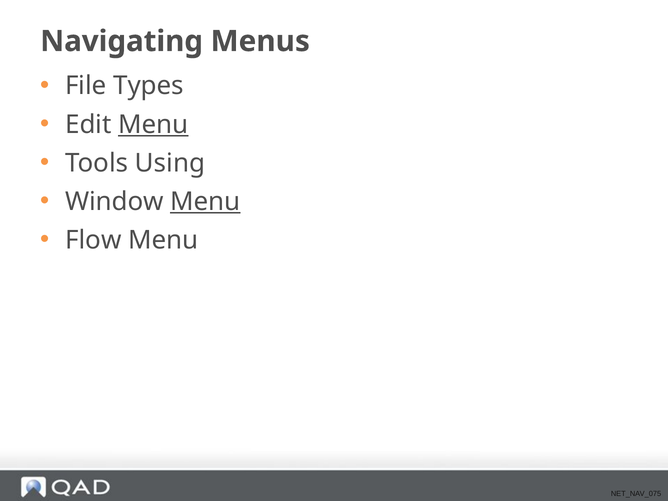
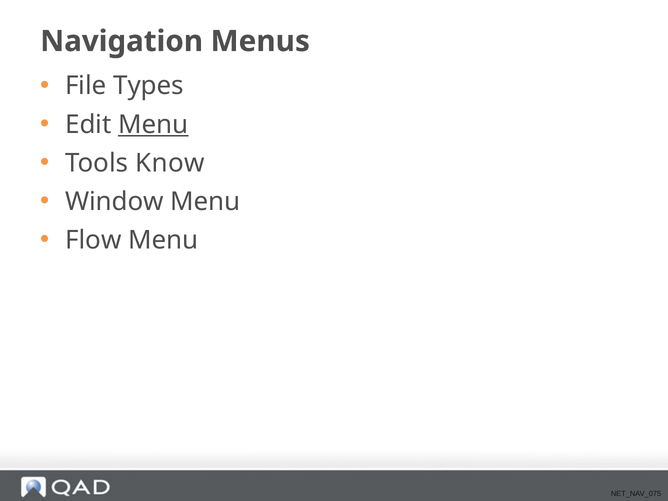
Navigating: Navigating -> Navigation (122, 41)
Using: Using -> Know (170, 163)
Menu underline: present -> none (205, 202)
